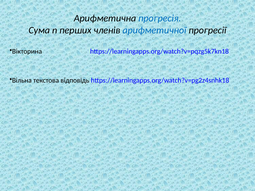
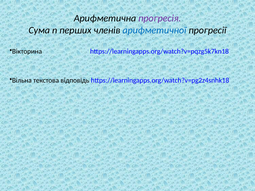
прогресія colour: blue -> purple (160, 18)
